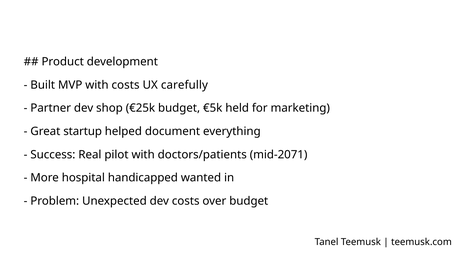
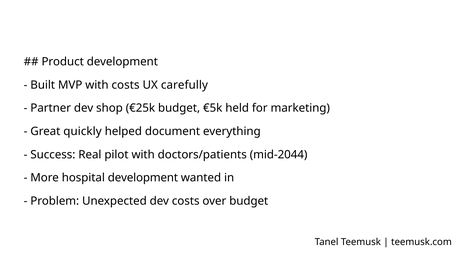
startup: startup -> quickly (83, 131)
mid-2071: mid-2071 -> mid-2044 (279, 154)
hospital handicapped: handicapped -> development (143, 178)
